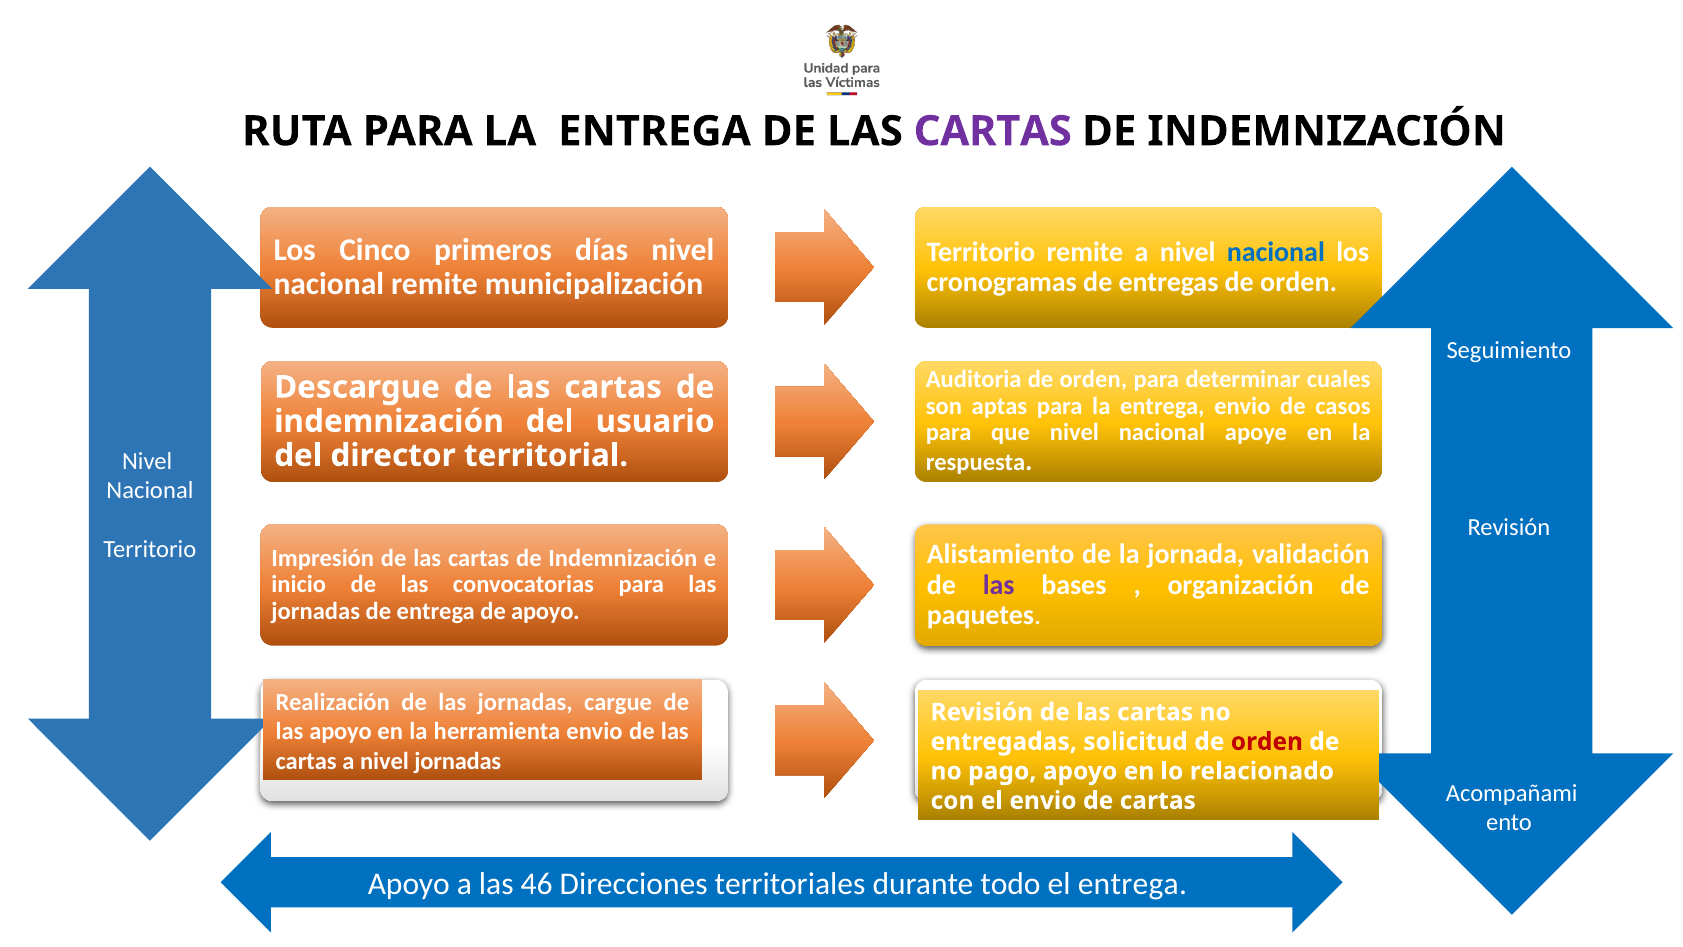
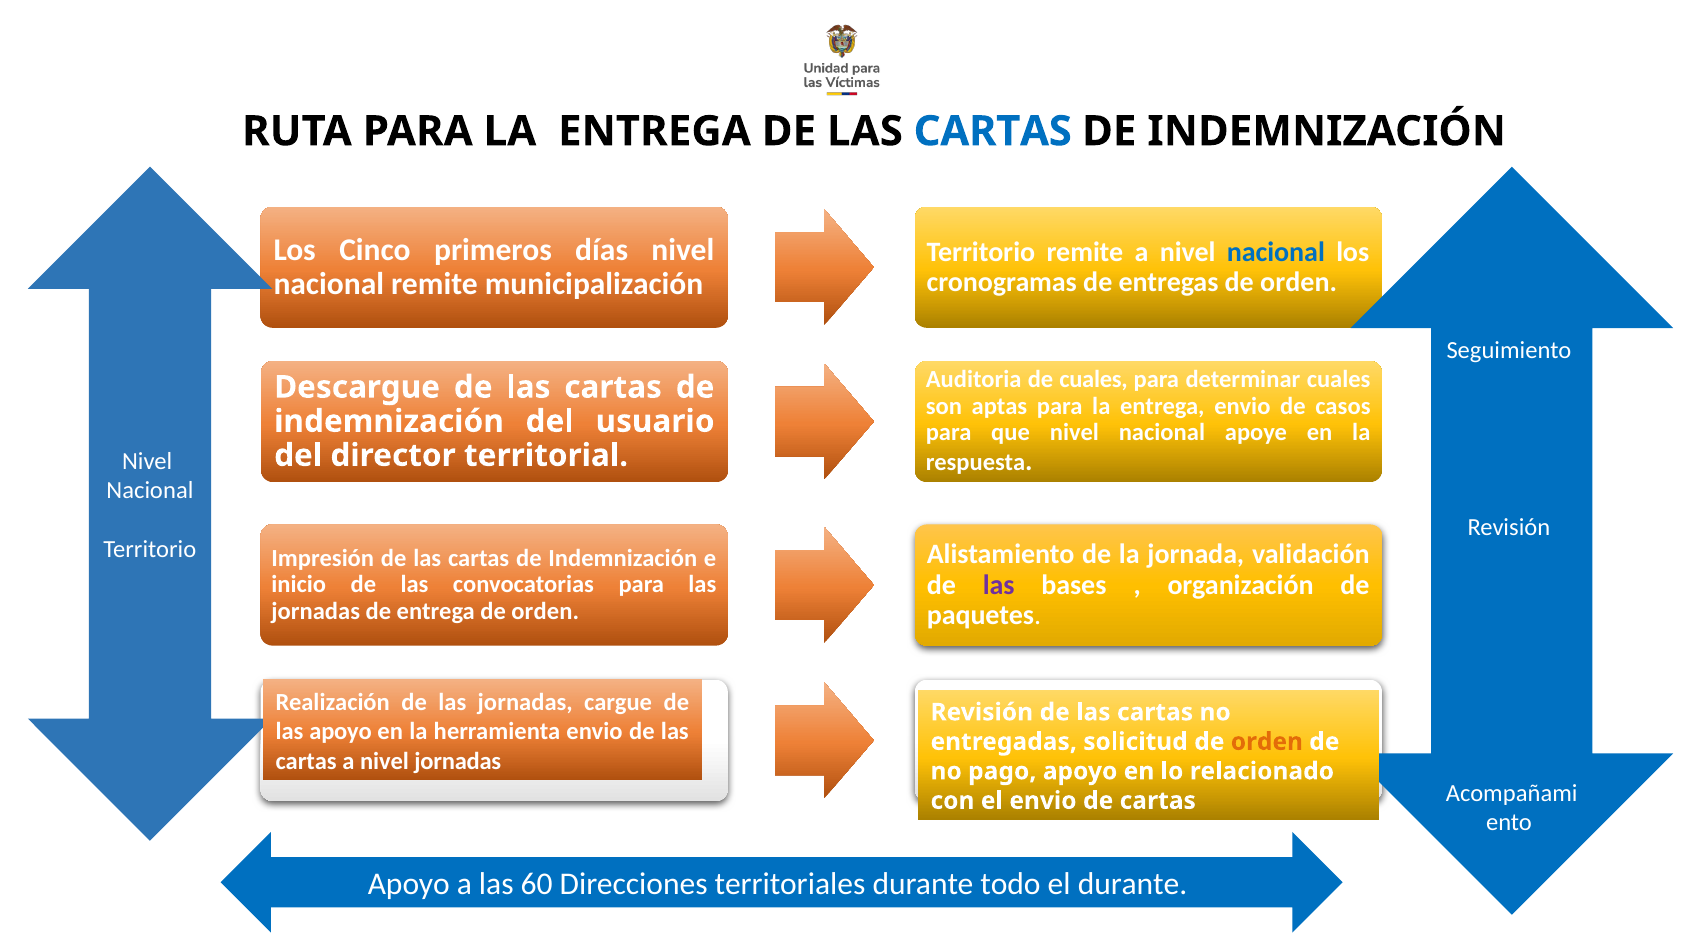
CARTAS colour: purple -> blue (993, 131)
orden: orden -> cuales (1094, 380)
entrega de apoyo: apoyo -> orden (545, 611)
orden colour: red -> orange (1267, 741)
46: 46 -> 60 (537, 884)
el entrega: entrega -> durante (1133, 884)
